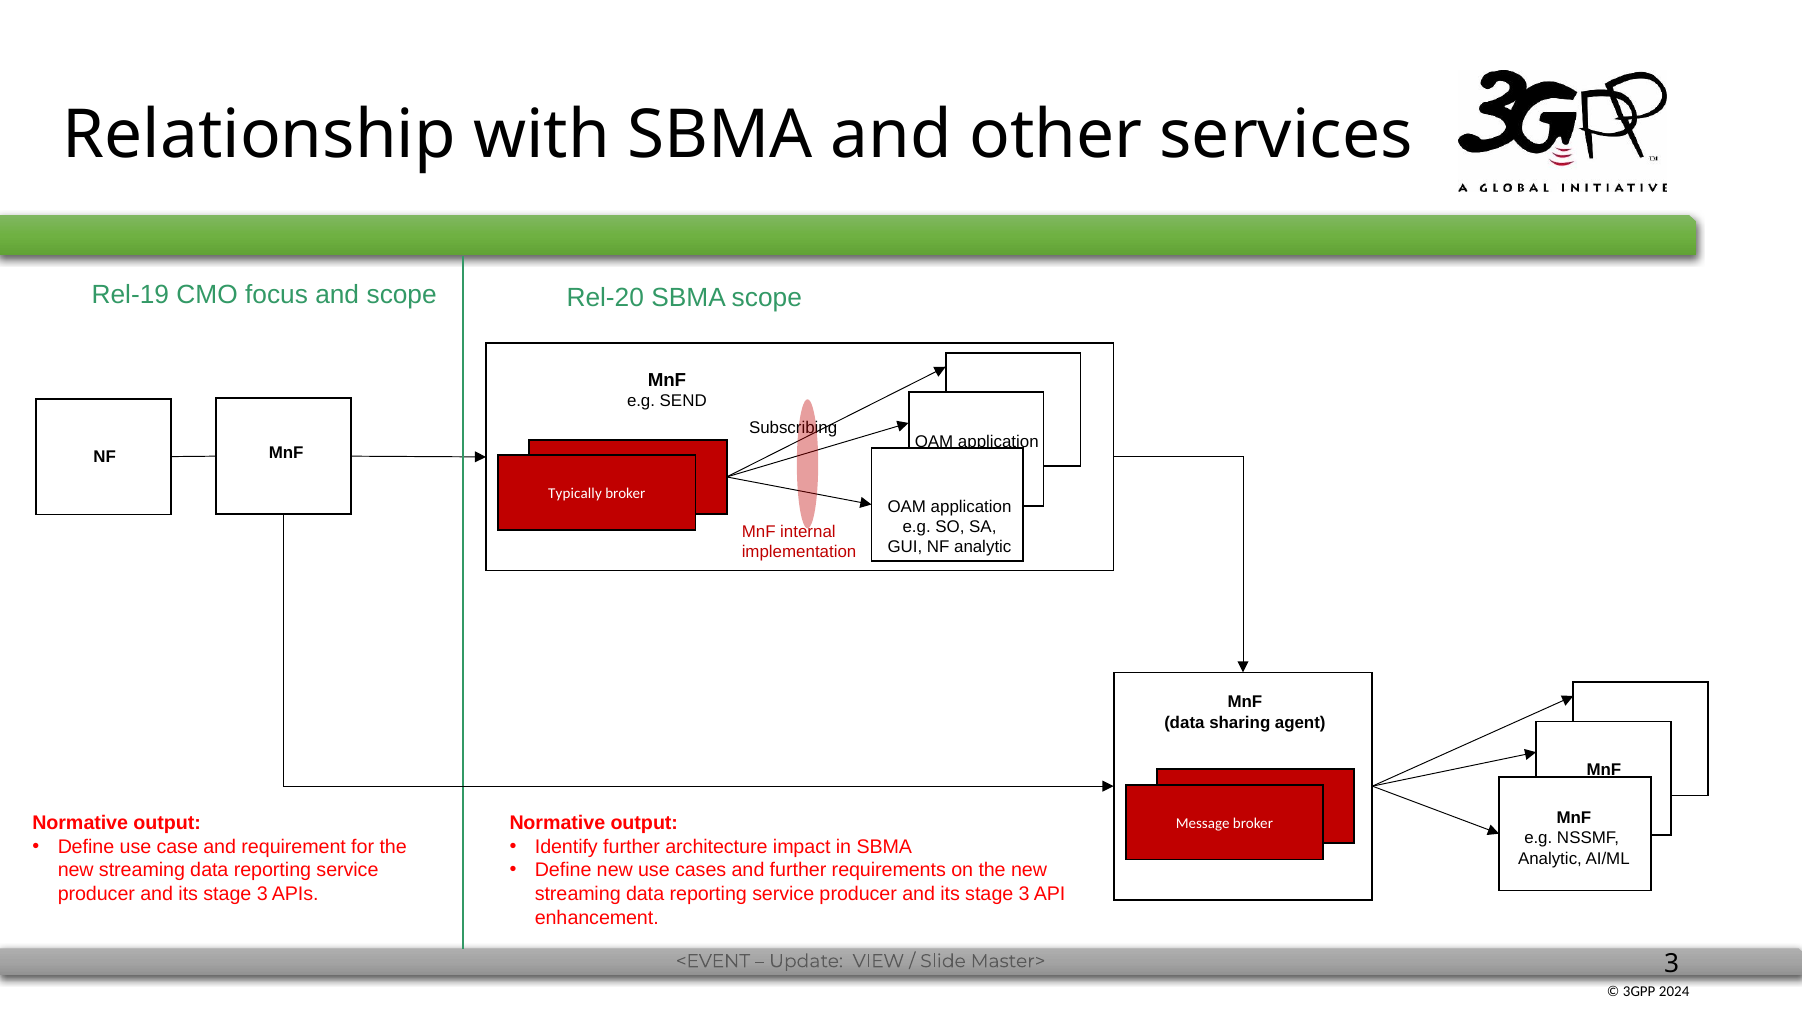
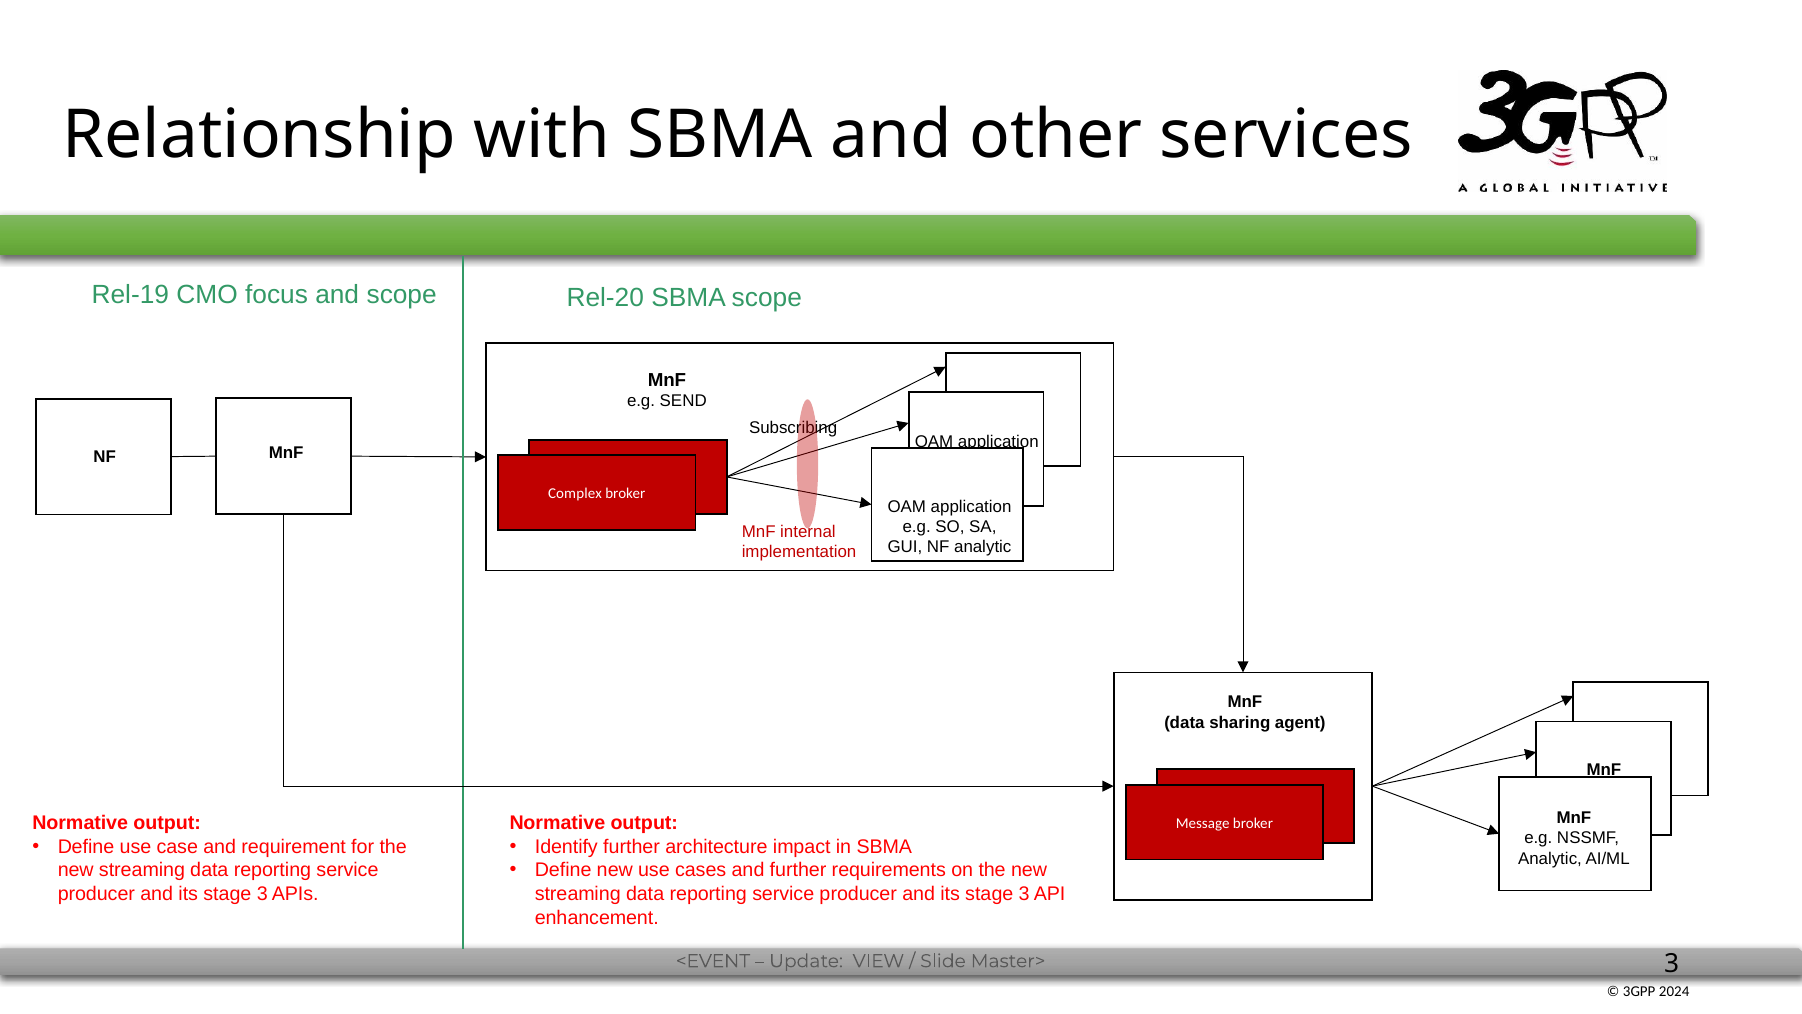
Typically: Typically -> Complex (575, 494)
